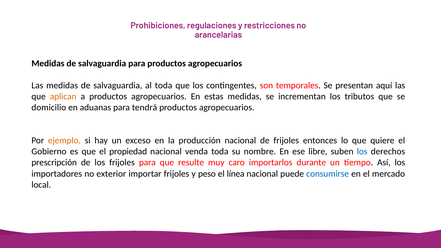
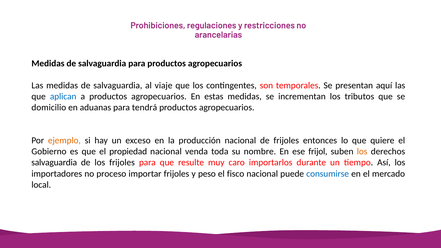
al toda: toda -> viaje (164, 85)
aplican colour: orange -> blue (63, 96)
libre: libre -> frijol (318, 152)
los colour: blue -> orange (362, 152)
prescripción: prescripción -> salvaguardia (54, 163)
exterior: exterior -> proceso (111, 174)
línea: línea -> fisco (236, 174)
